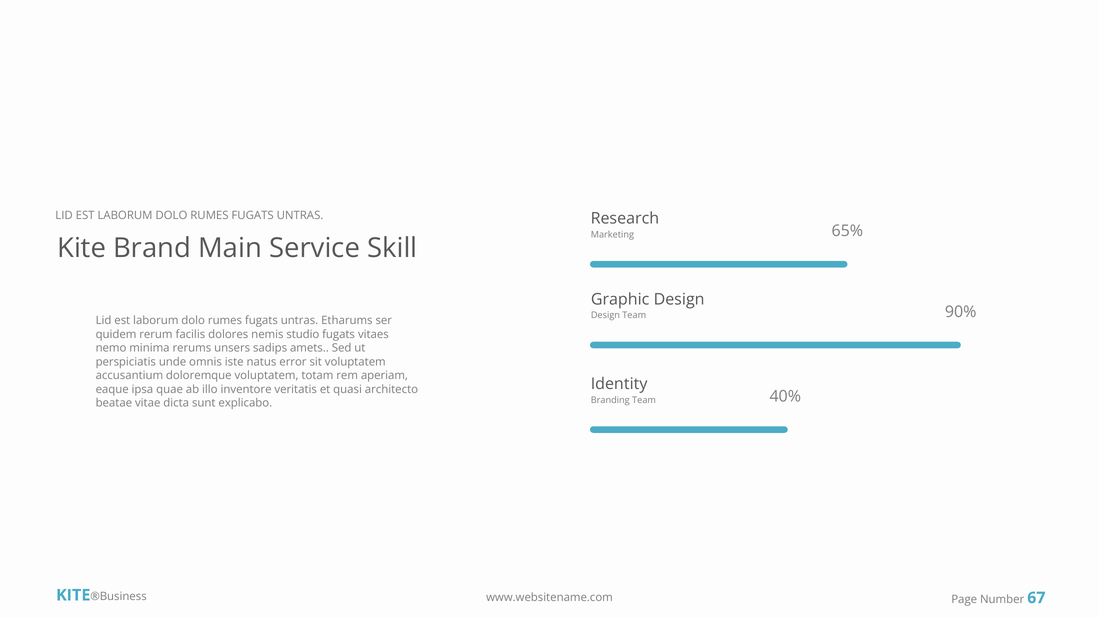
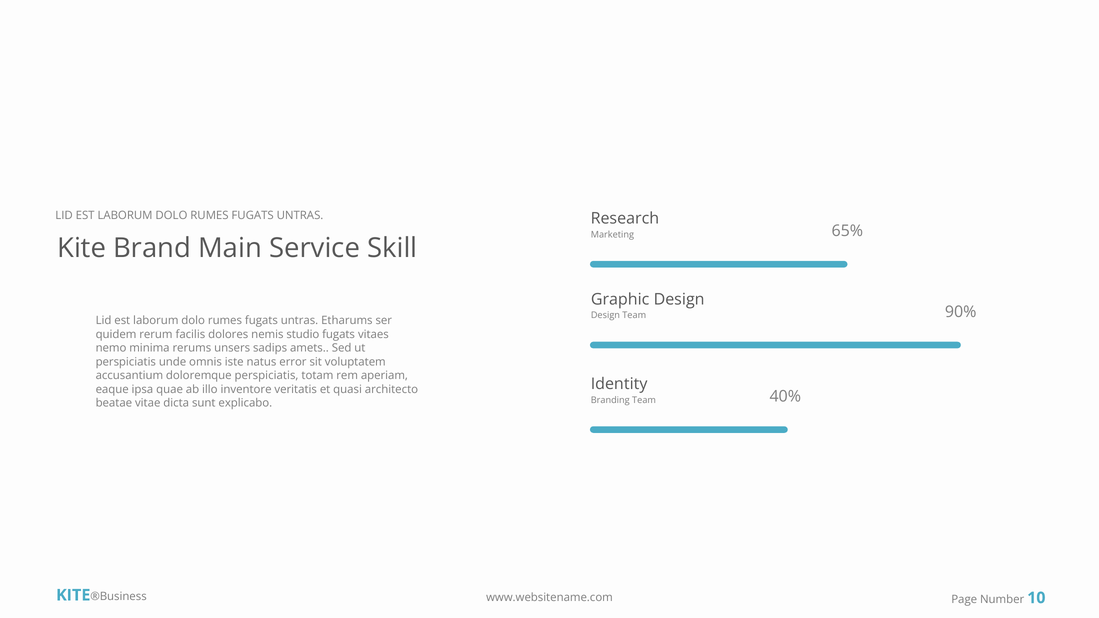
doloremque voluptatem: voluptatem -> perspiciatis (266, 376)
67: 67 -> 10 (1036, 598)
